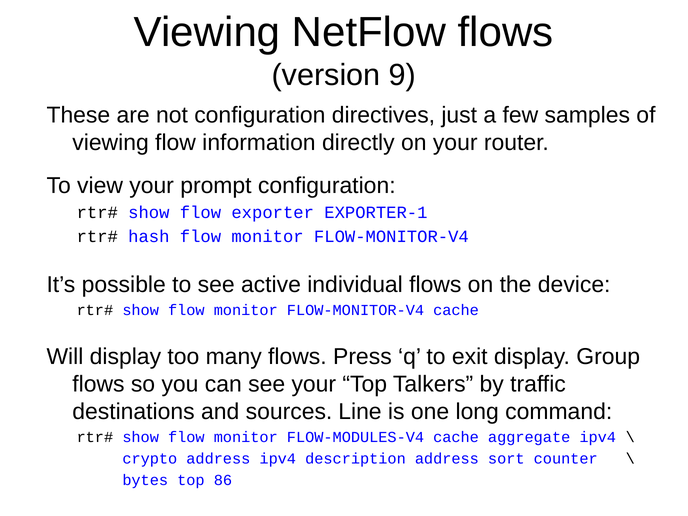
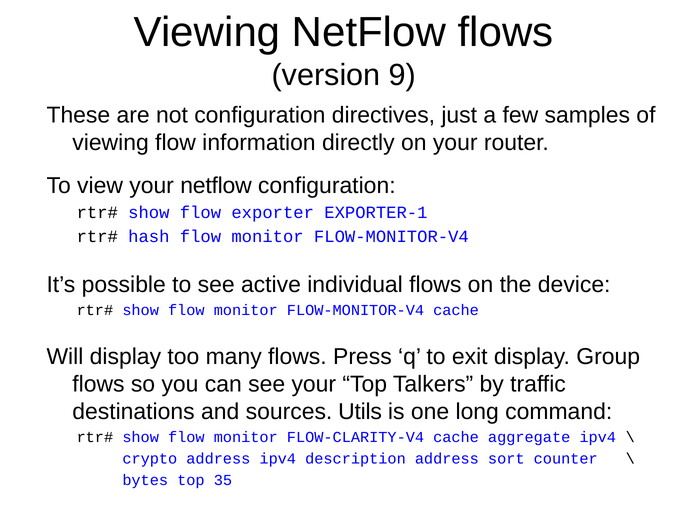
your prompt: prompt -> netflow (216, 186)
Line: Line -> Utils (360, 412)
FLOW-MODULES-V4: FLOW-MODULES-V4 -> FLOW-CLARITY-V4 (355, 437)
86: 86 -> 35 (223, 480)
